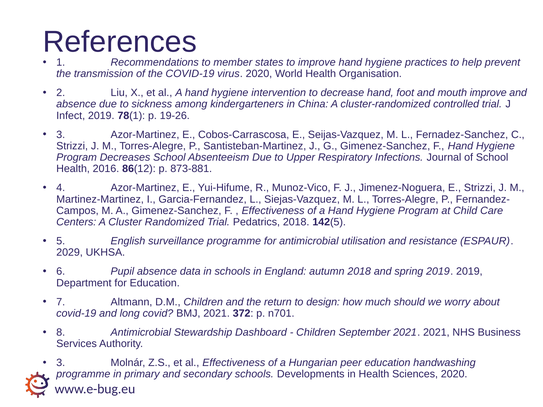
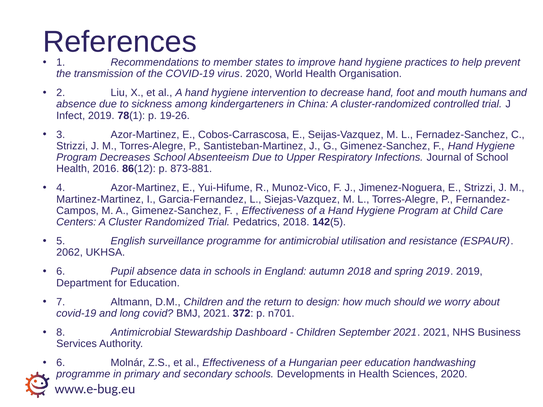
mouth improve: improve -> humans (488, 93)
2029: 2029 -> 2062 (70, 253)
3: 3 -> 6 (61, 363)
